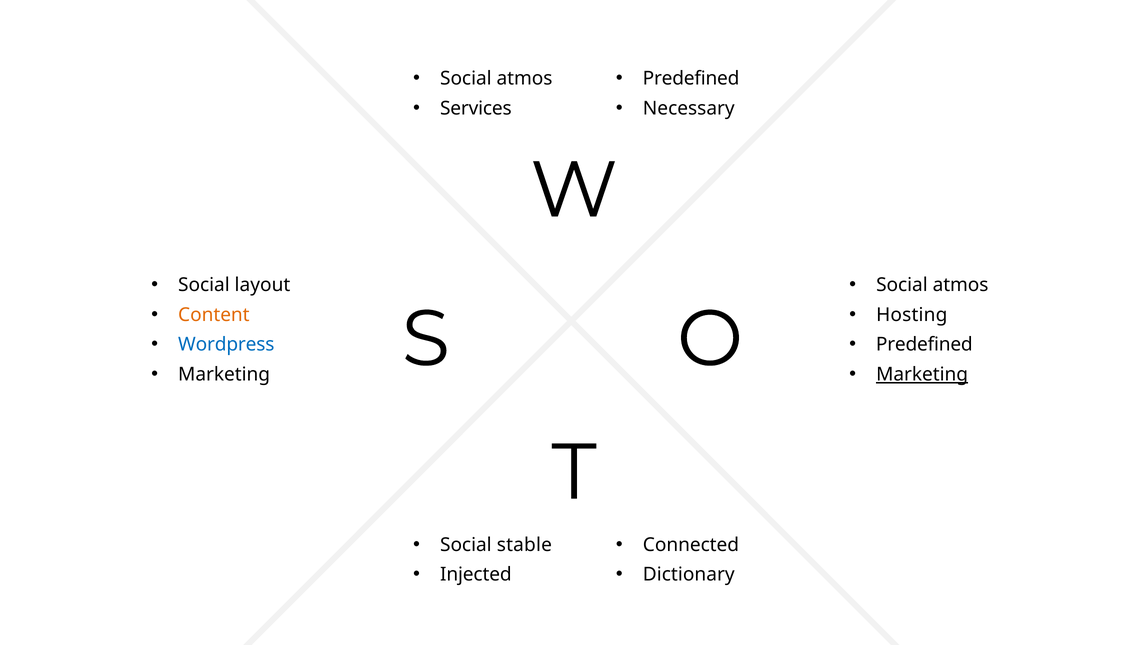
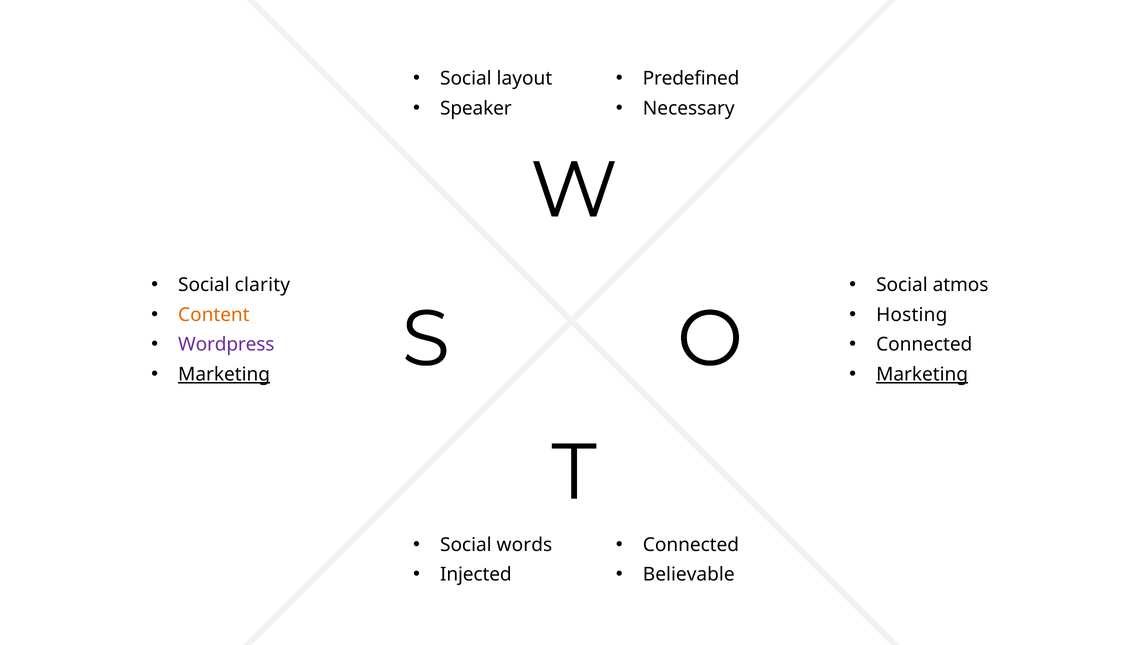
atmos: atmos -> layout (524, 79)
Services: Services -> Speaker (476, 108)
layout: layout -> clarity (262, 285)
Wordpress colour: blue -> purple (226, 344)
Predefined: Predefined -> Connected (924, 344)
Marketing underline: none -> present (224, 374)
stable: stable -> words (524, 545)
Dictionary: Dictionary -> Believable (689, 574)
